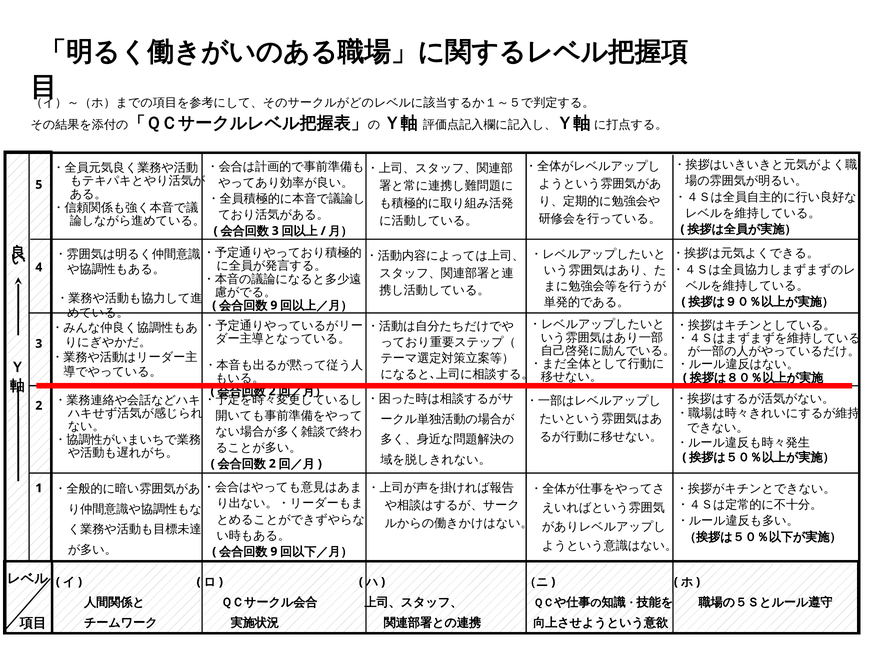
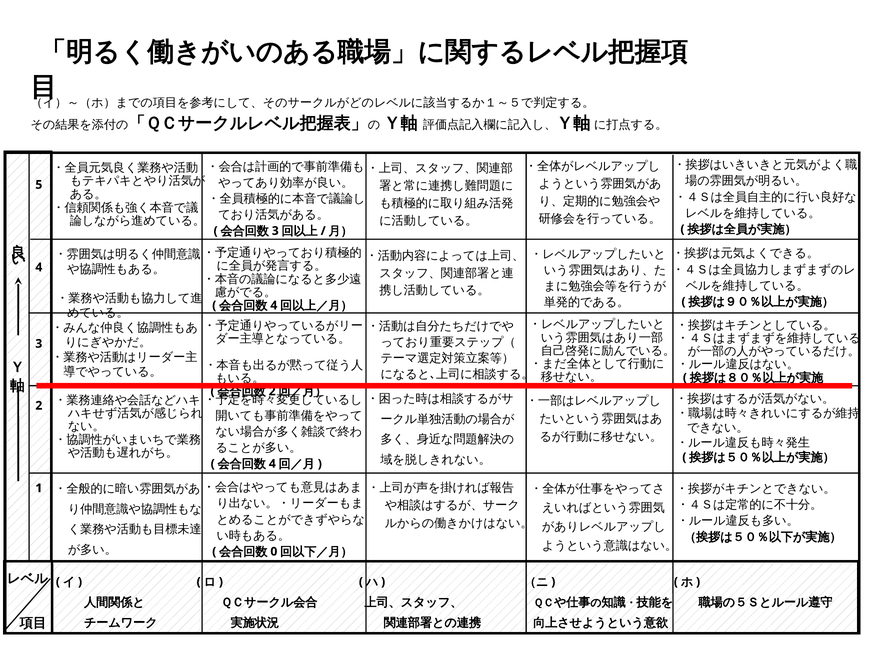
9: 9 -> 4 (274, 306)
2: 2 -> 4 (272, 464)
9: 9 -> 0 (274, 552)
